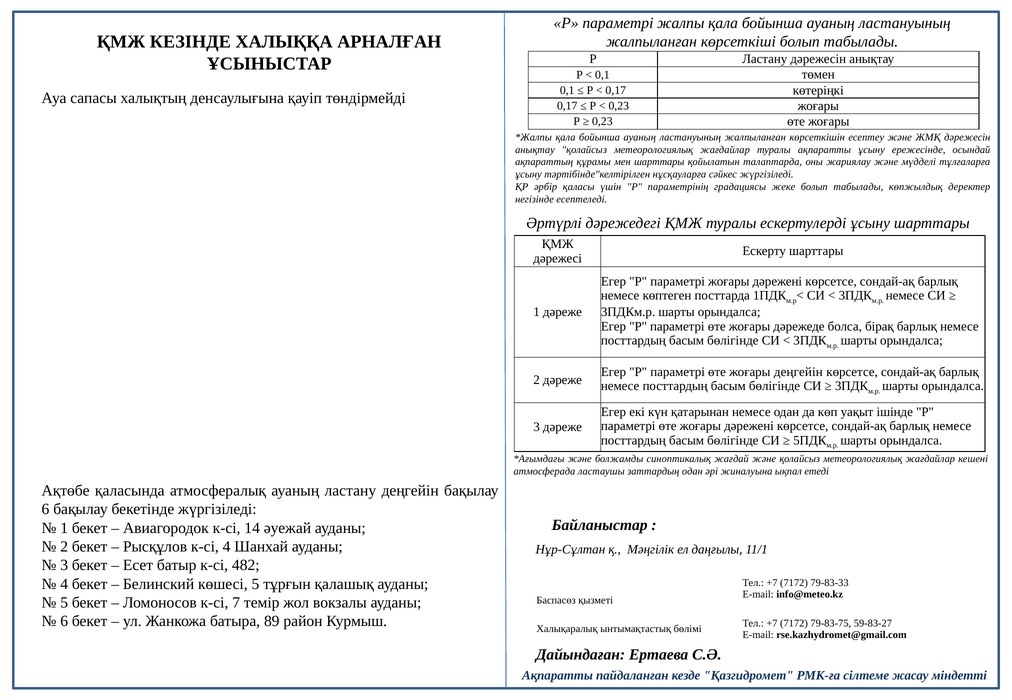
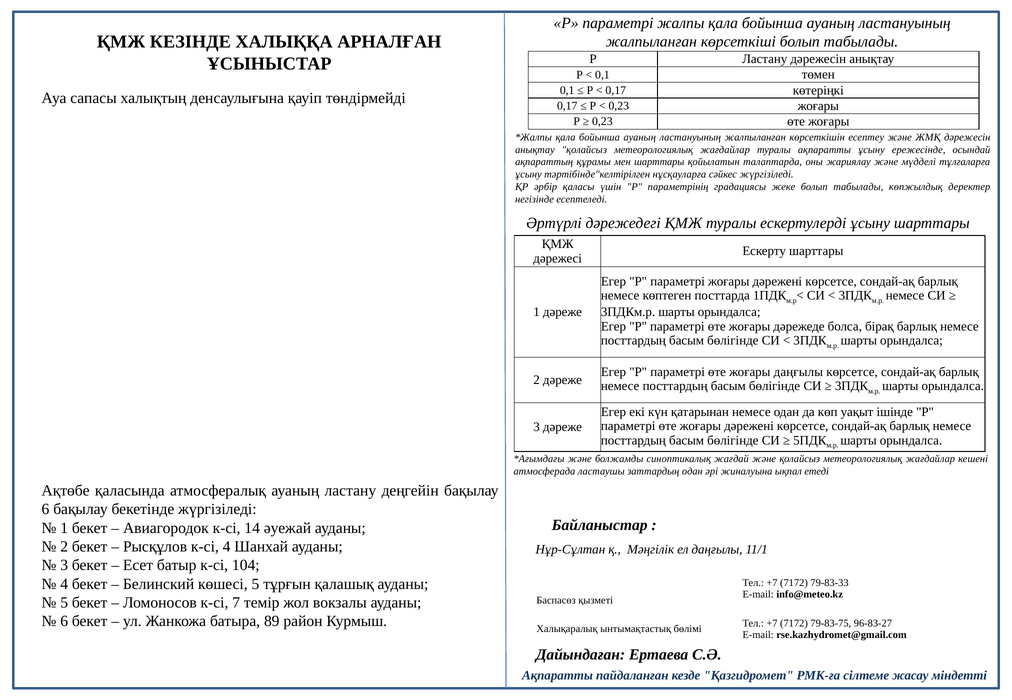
жоғары деңгейін: деңгейін -> даңғылы (798, 372)
482: 482 -> 104 (246, 566)
59-83-27: 59-83-27 -> 96-83-27 (873, 624)
